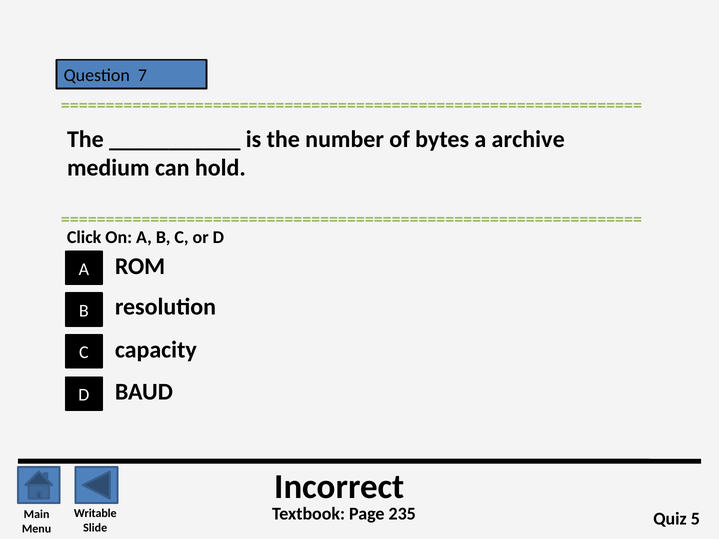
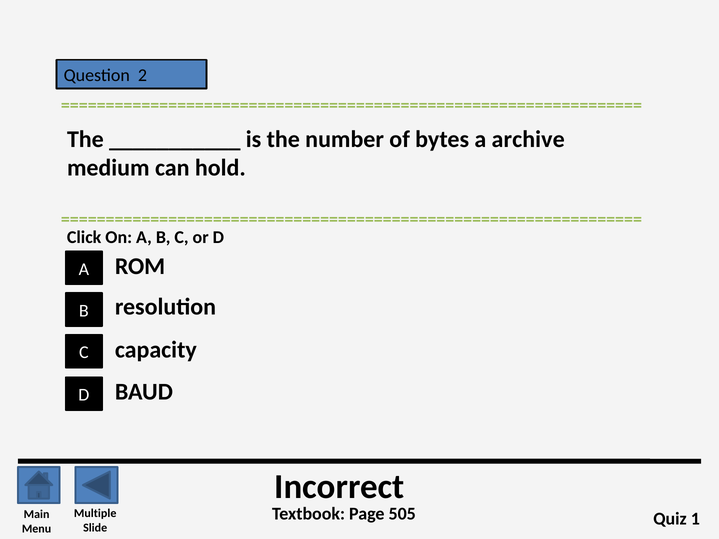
7: 7 -> 2 (142, 75)
235: 235 -> 505 (402, 514)
Writable: Writable -> Multiple (95, 514)
5: 5 -> 1 (695, 519)
